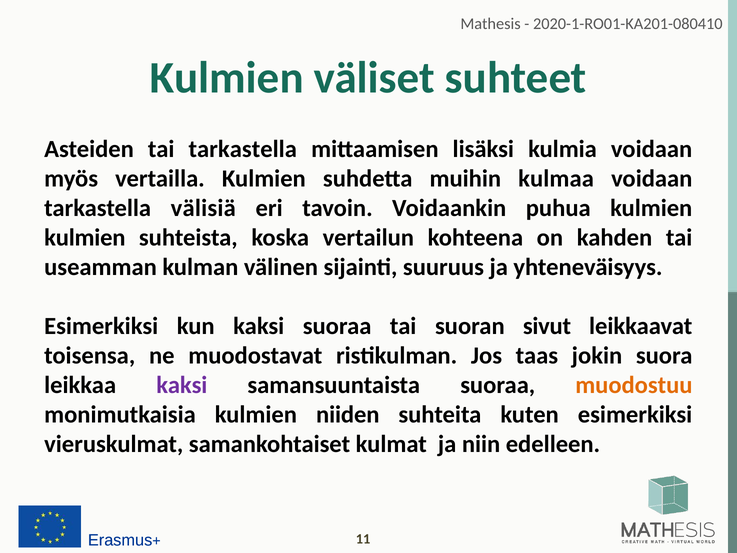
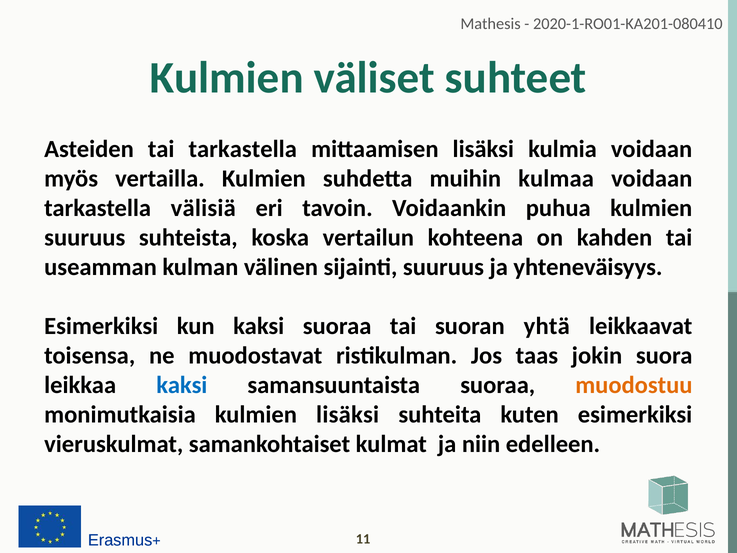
kulmien: kulmien -> suuruus (85, 238)
sivut: sivut -> yhtä (547, 326)
kaksi colour: purple -> blue (182, 385)
kulmien niiden: niiden -> lisäksi (348, 414)
